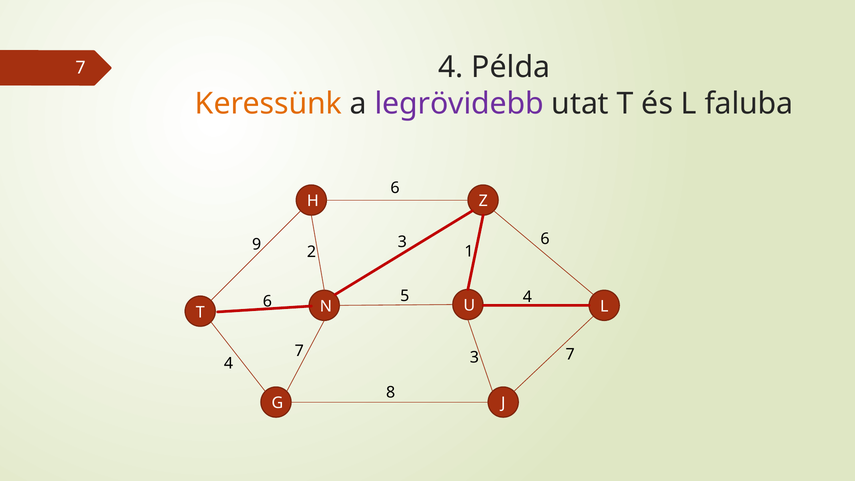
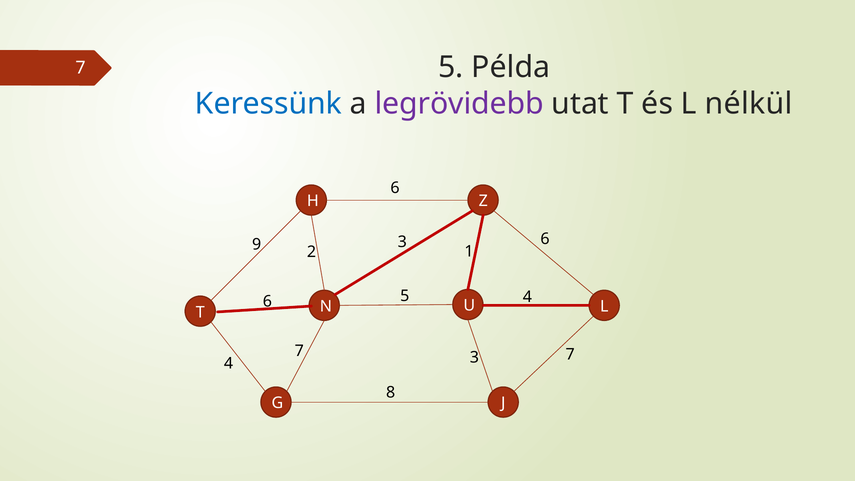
7 4: 4 -> 5 (451, 67)
Keressünk colour: orange -> blue (269, 104)
faluba: faluba -> nélkül (749, 104)
